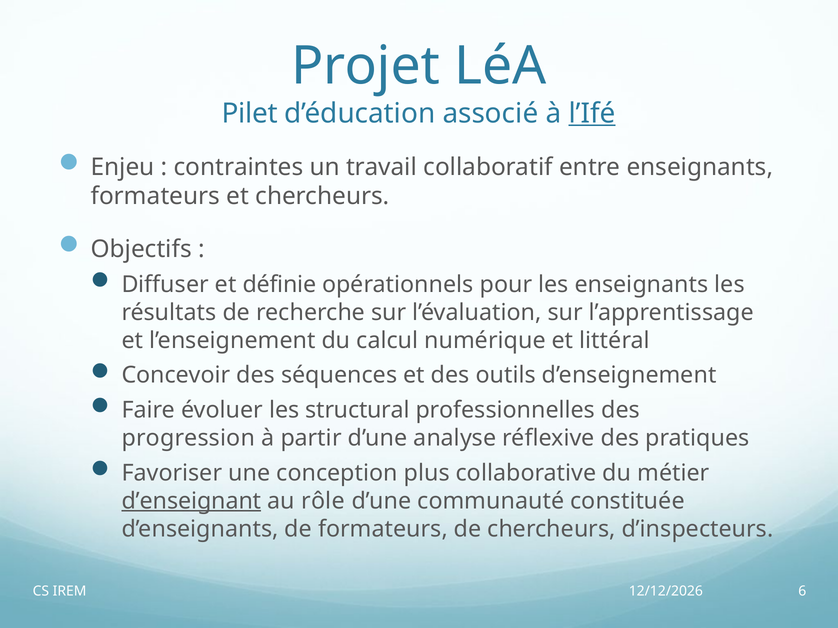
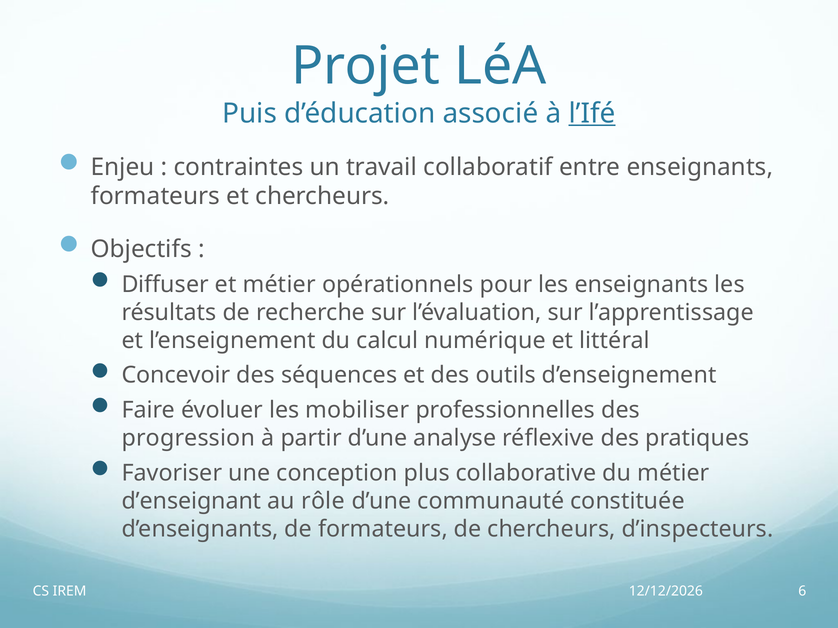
Pilet: Pilet -> Puis (250, 113)
et définie: définie -> métier (279, 285)
structural: structural -> mobiliser (357, 410)
d’enseignant underline: present -> none (191, 501)
